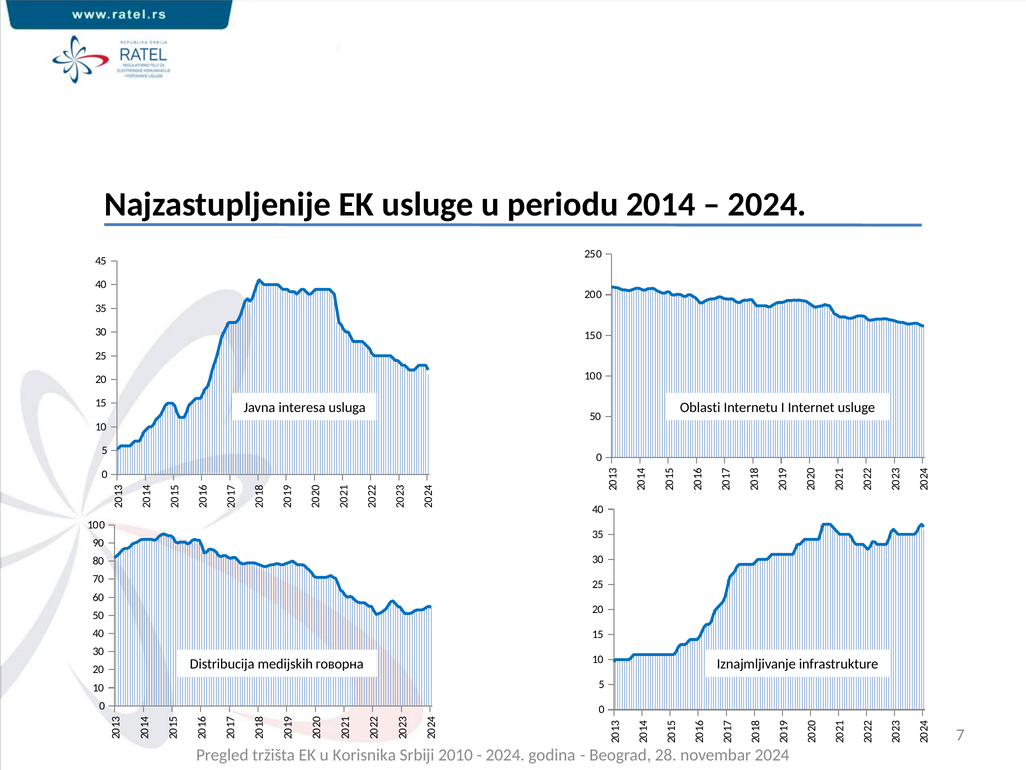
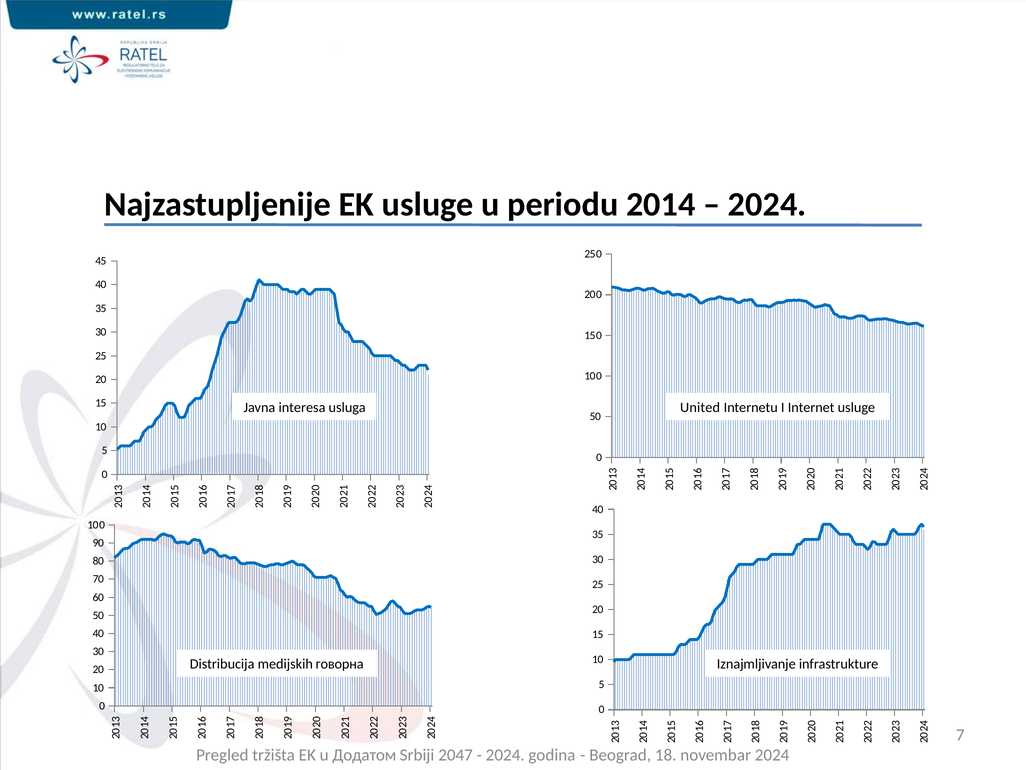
Oblasti: Oblasti -> United (700, 407)
Korisnika: Korisnika -> Додатом (364, 755)
2010: 2010 -> 2047 (456, 755)
28: 28 -> 18 (666, 755)
